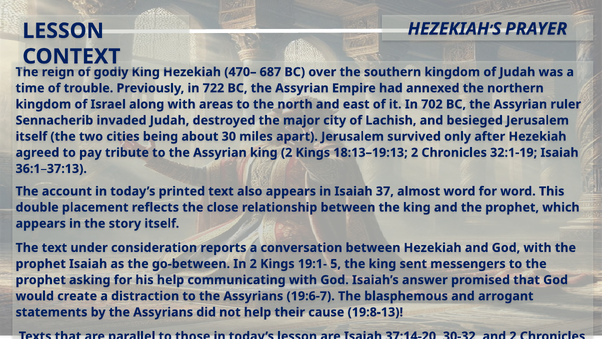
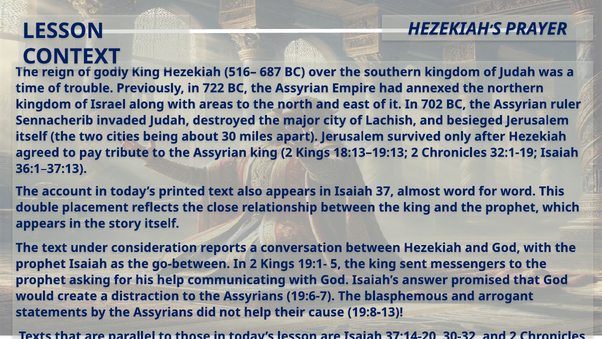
470–: 470– -> 516– (240, 72)
